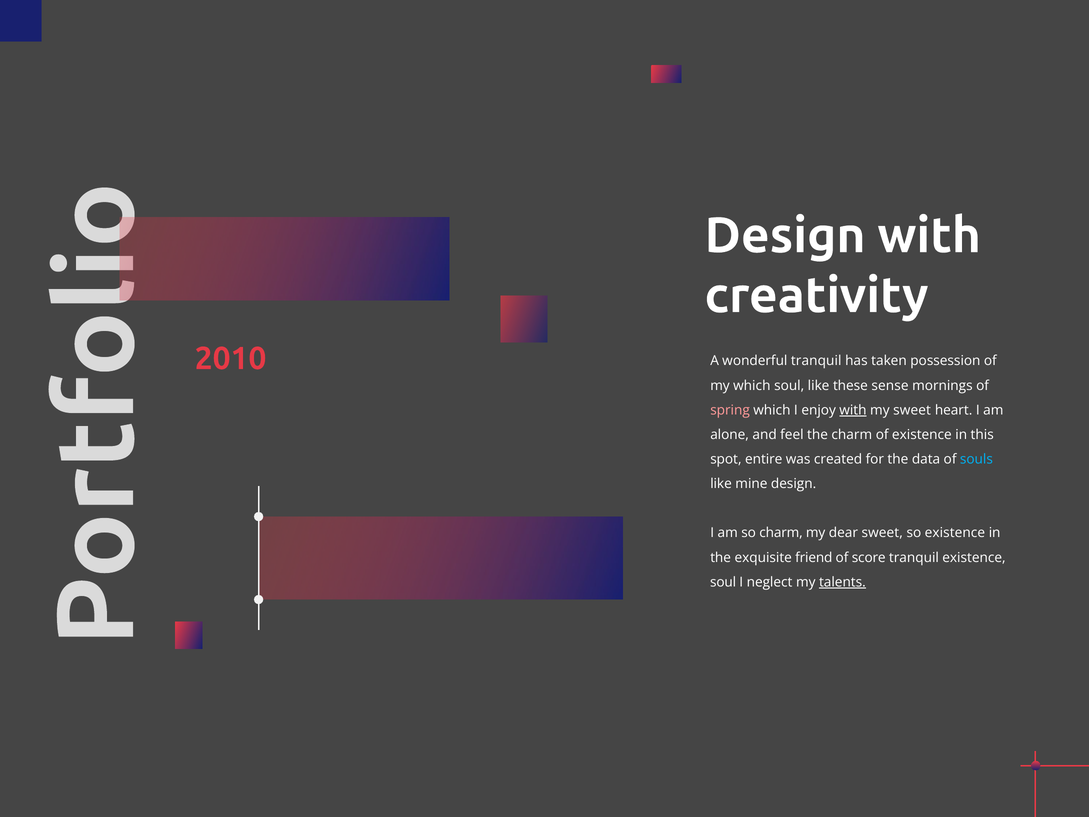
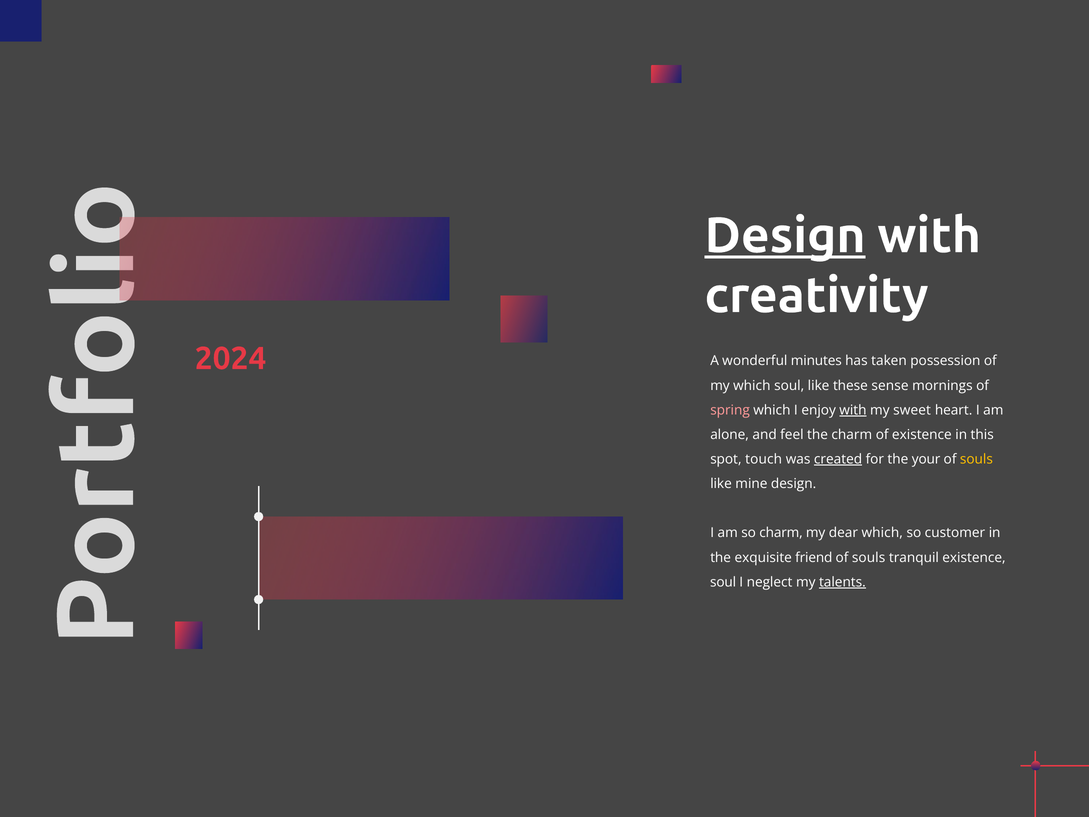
Design underline: none -> present (785, 236)
2010: 2010 -> 2024 (231, 358)
wonderful tranquil: tranquil -> minutes (816, 361)
entire: entire -> touch (764, 459)
created underline: none -> present (838, 459)
data: data -> your (926, 459)
souls colour: light blue -> yellow (976, 459)
dear sweet: sweet -> which (882, 533)
so existence: existence -> customer (955, 533)
score: score -> souls (869, 557)
